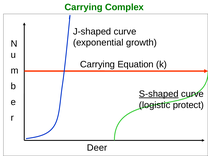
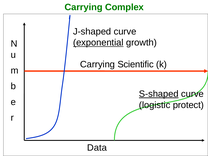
exponential underline: none -> present (98, 43)
Equation: Equation -> Scientific (136, 64)
Deer: Deer -> Data (97, 148)
